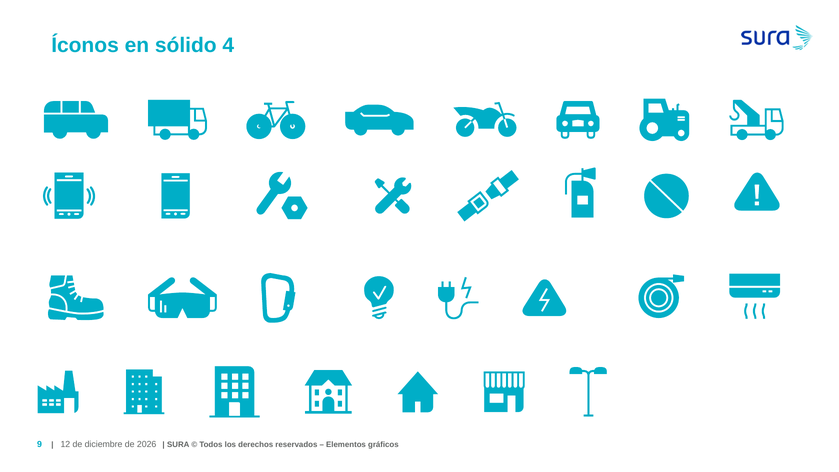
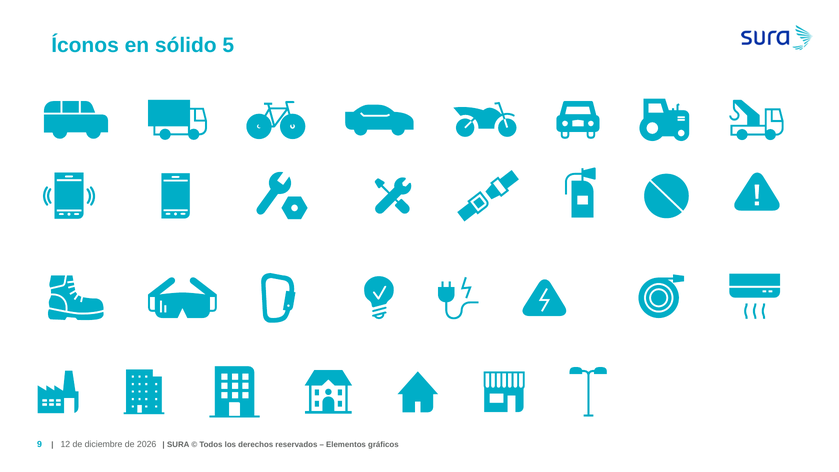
4: 4 -> 5 (228, 45)
